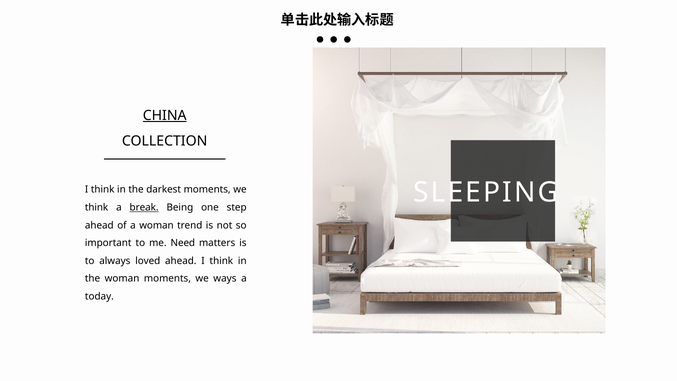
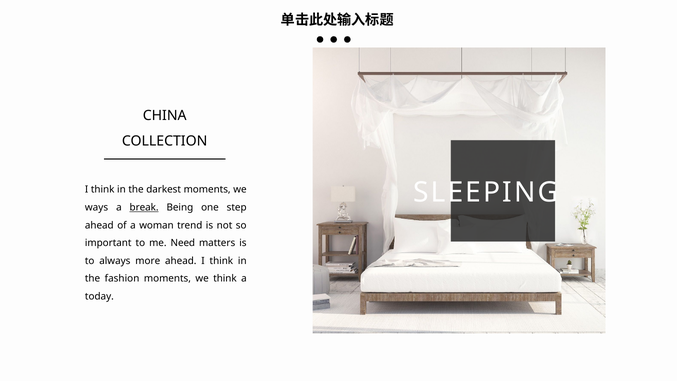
CHINA underline: present -> none (165, 116)
think: think -> ways (97, 207)
loved: loved -> more (148, 261)
the woman: woman -> fashion (122, 278)
we ways: ways -> think (225, 278)
